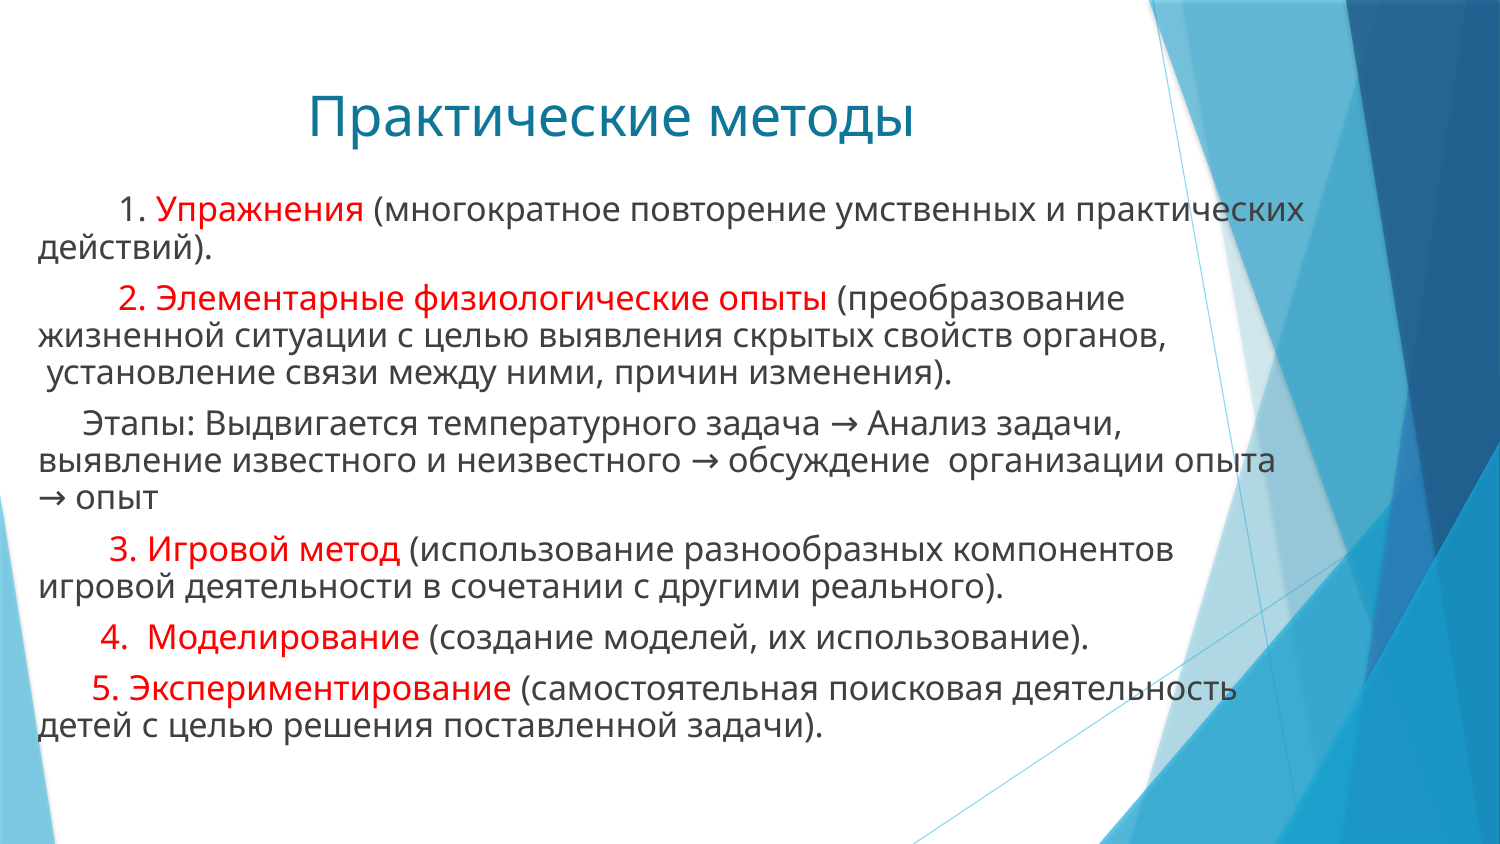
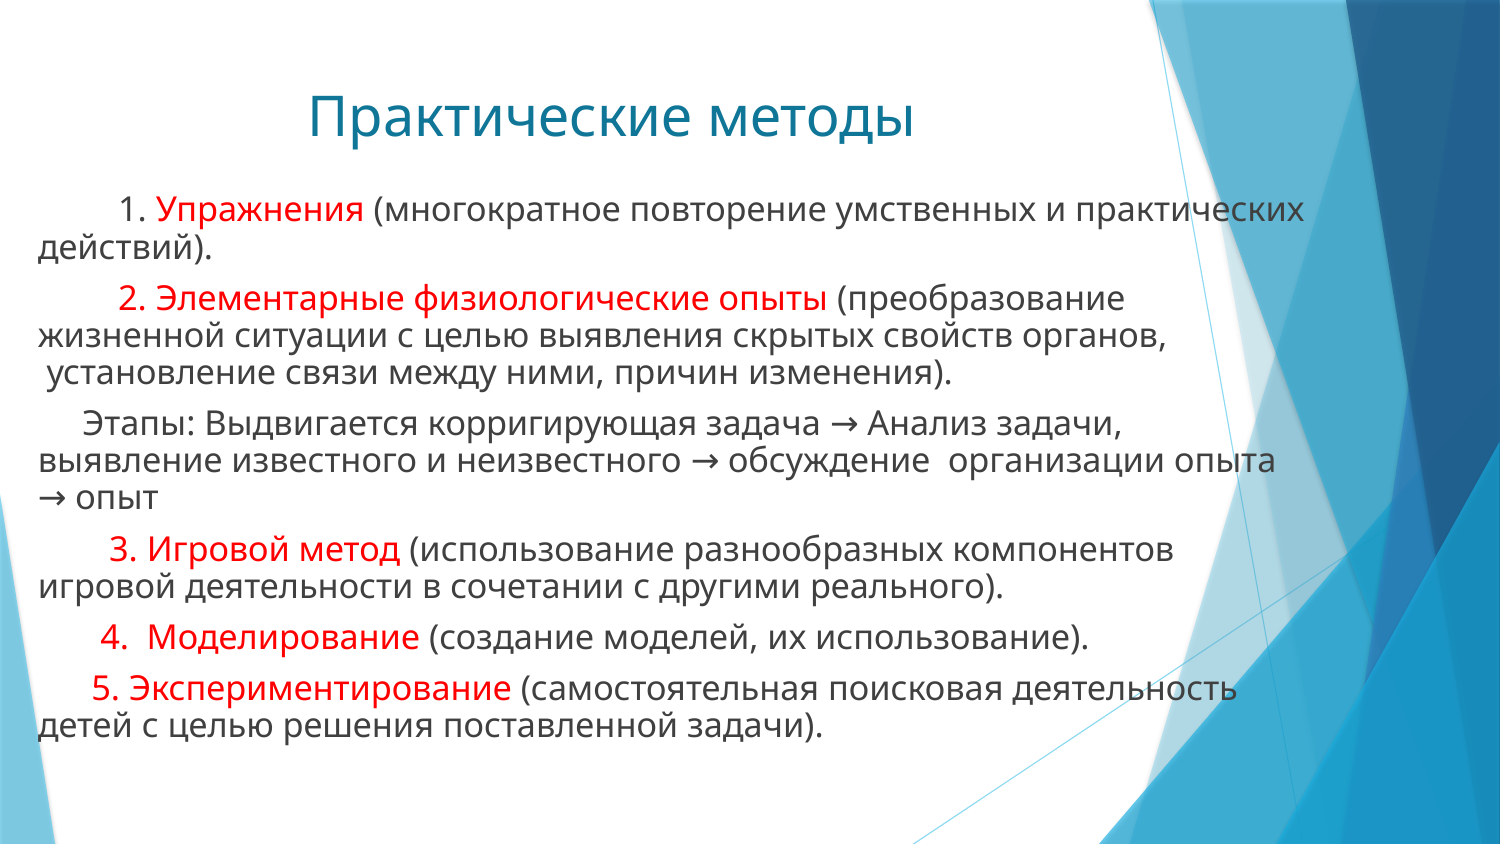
температурного: температурного -> корригирующая (563, 424)
